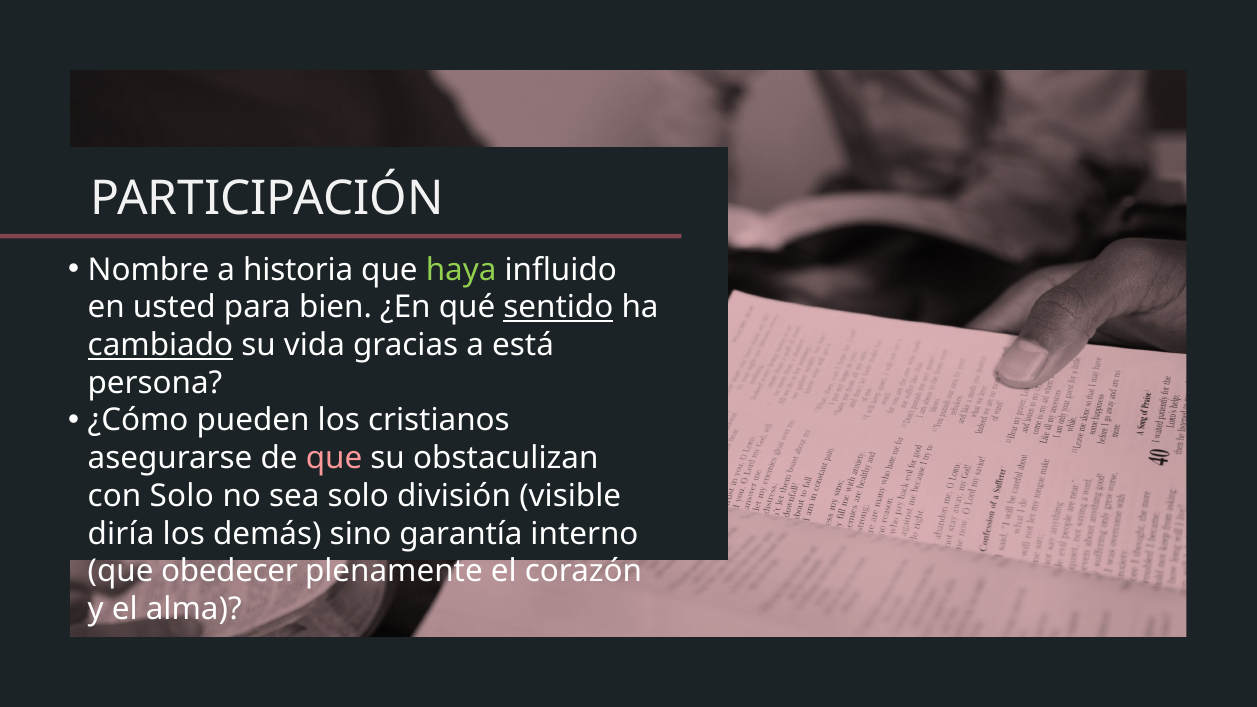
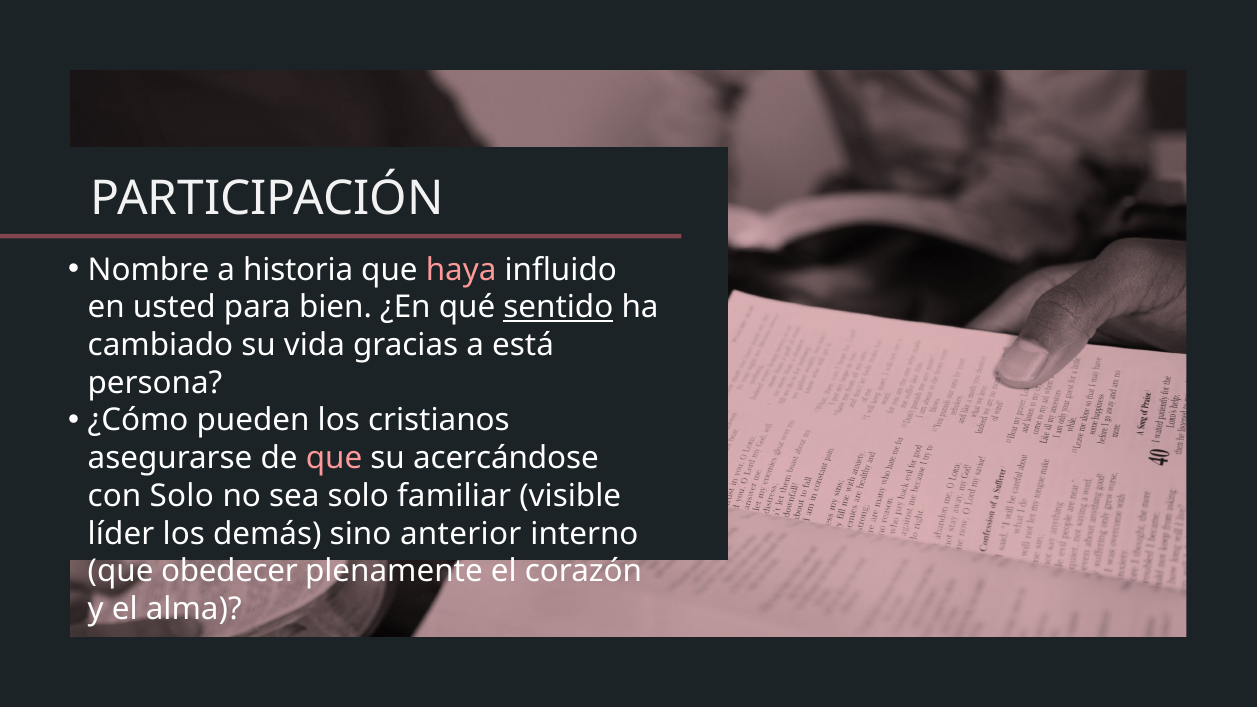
haya colour: light green -> pink (461, 270)
cambiado underline: present -> none (160, 345)
obstaculizan: obstaculizan -> acercándose (506, 458)
división: división -> familiar (454, 496)
diría: diría -> líder (121, 534)
garantía: garantía -> anterior (461, 534)
